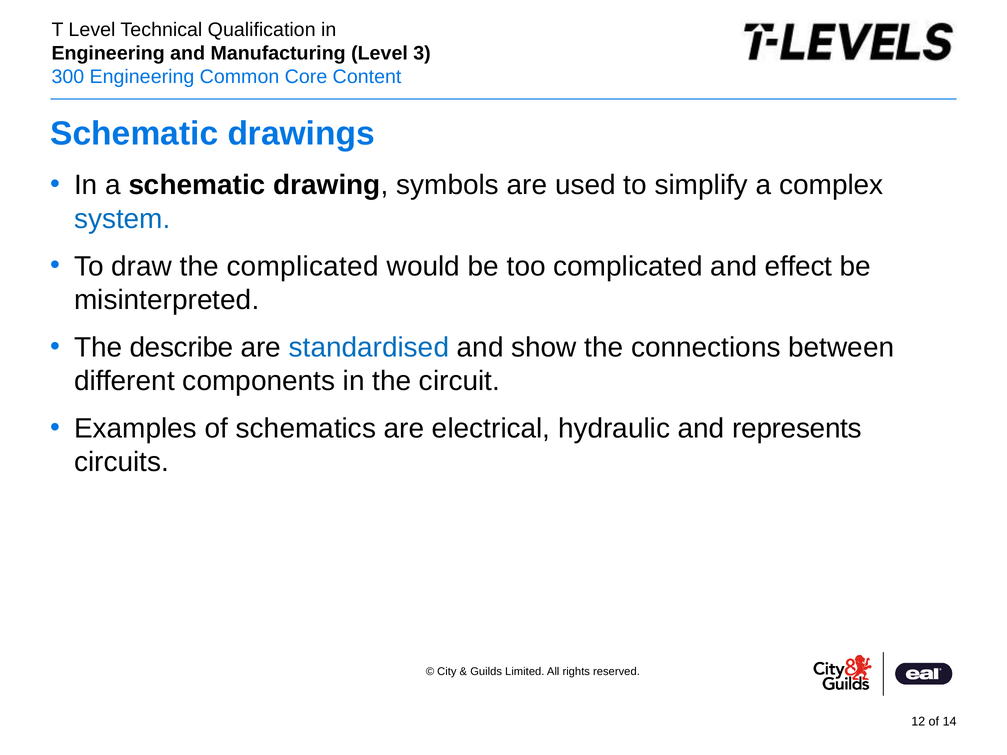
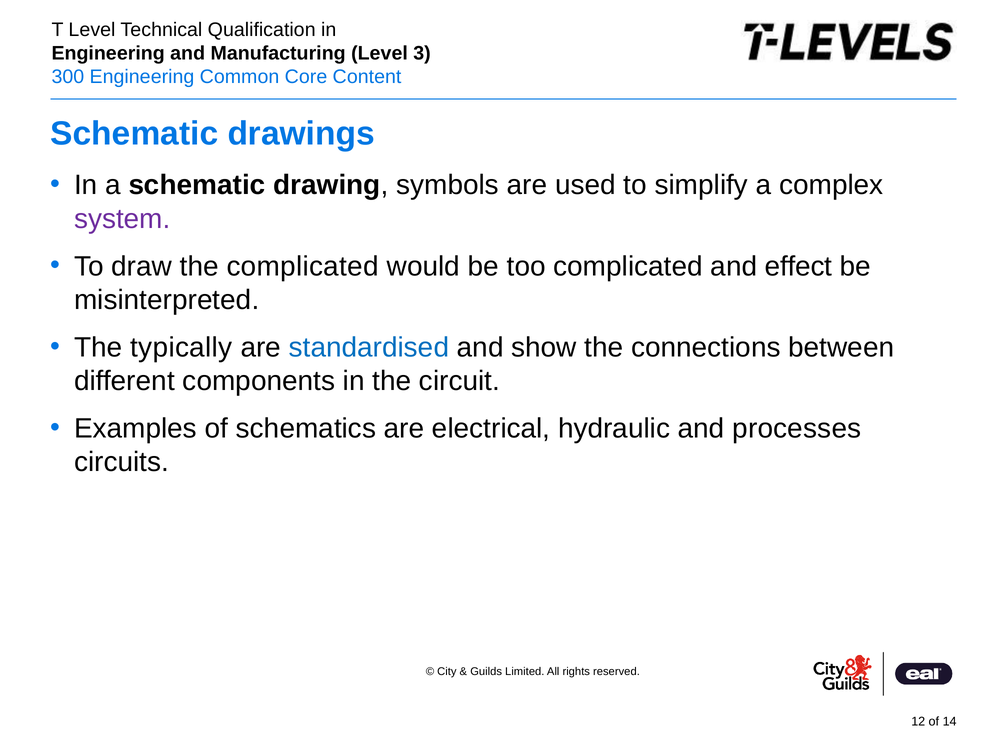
system colour: blue -> purple (122, 219)
describe: describe -> typically (181, 347)
represents: represents -> processes (797, 429)
